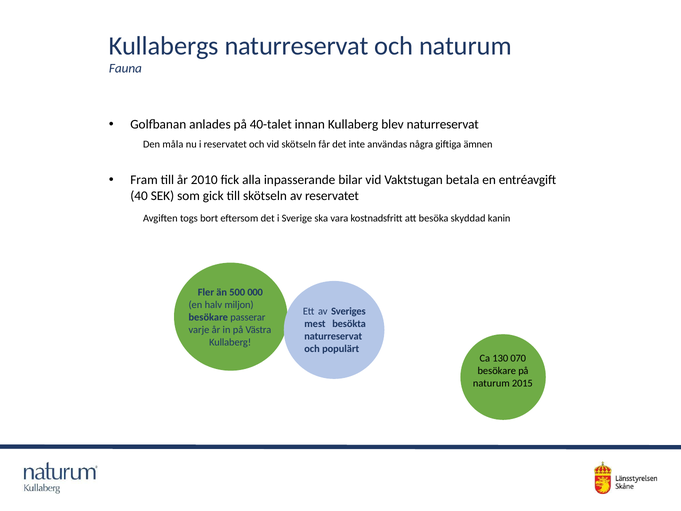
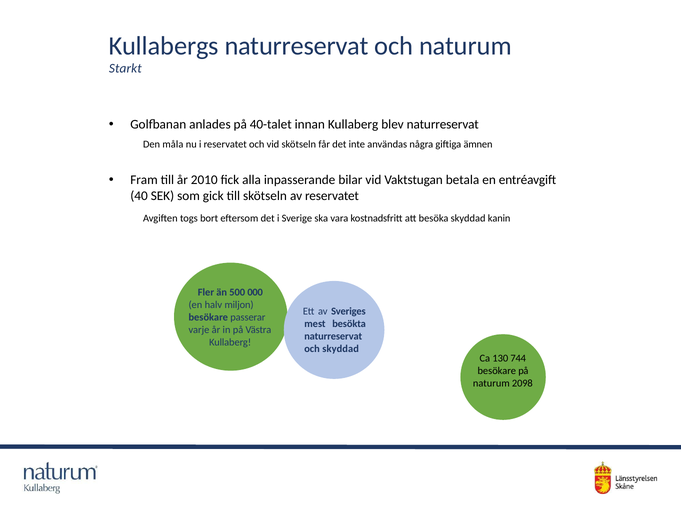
Fauna: Fauna -> Starkt (125, 68)
och populärt: populärt -> skyddad (341, 349)
070: 070 -> 744 (518, 358)
2015: 2015 -> 2098 (522, 383)
